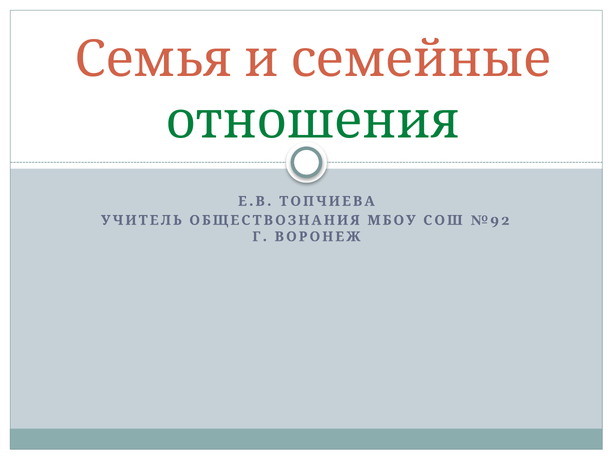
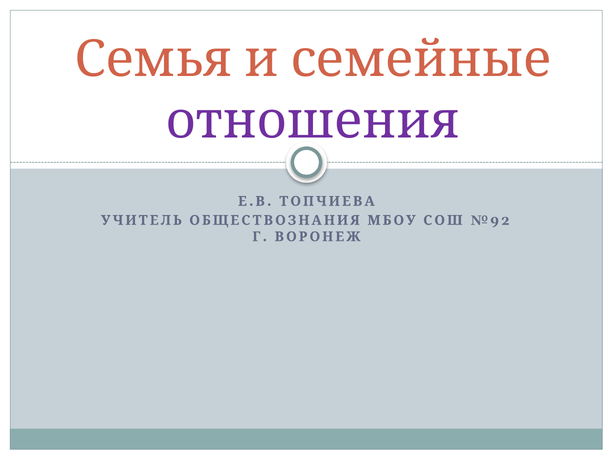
отношения colour: green -> purple (313, 121)
